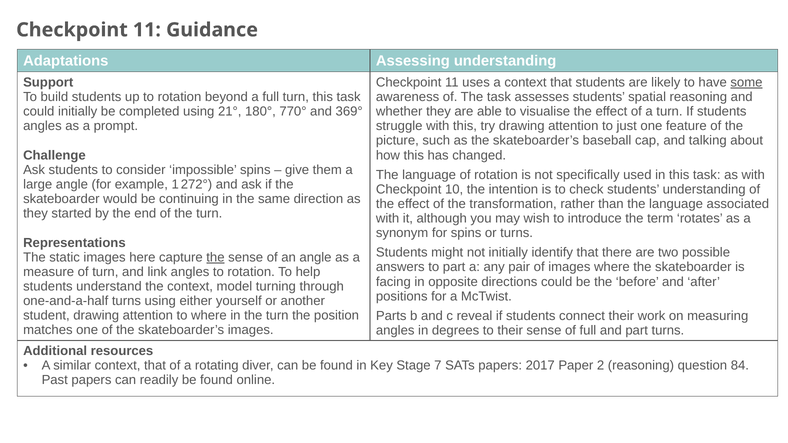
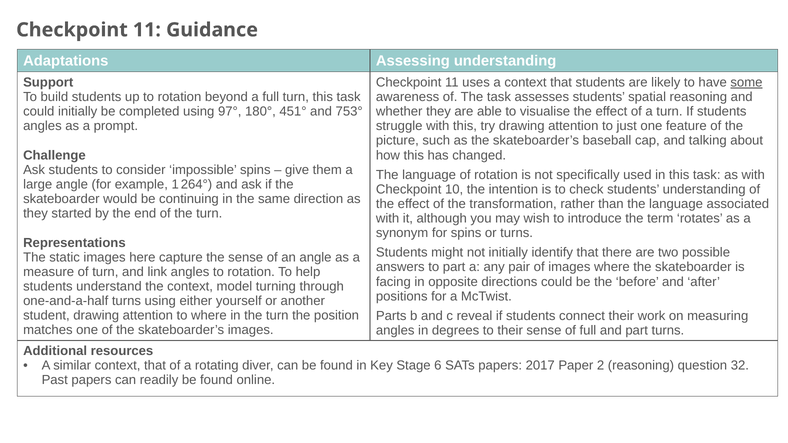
21°: 21° -> 97° (230, 112)
770°: 770° -> 451° (293, 112)
369°: 369° -> 753° (349, 112)
272°: 272° -> 264° (196, 184)
the underline: present -> none (215, 257)
7: 7 -> 6 (438, 366)
84: 84 -> 32 (740, 366)
